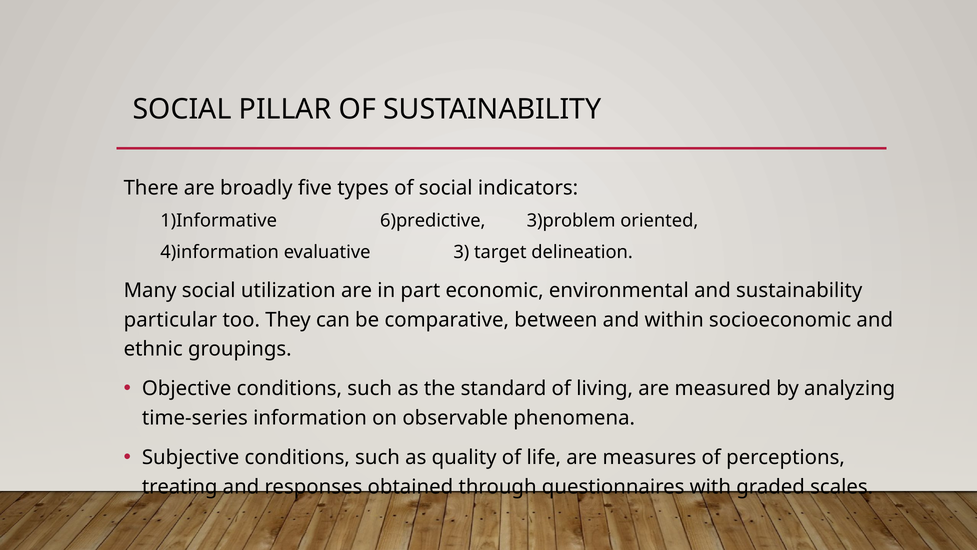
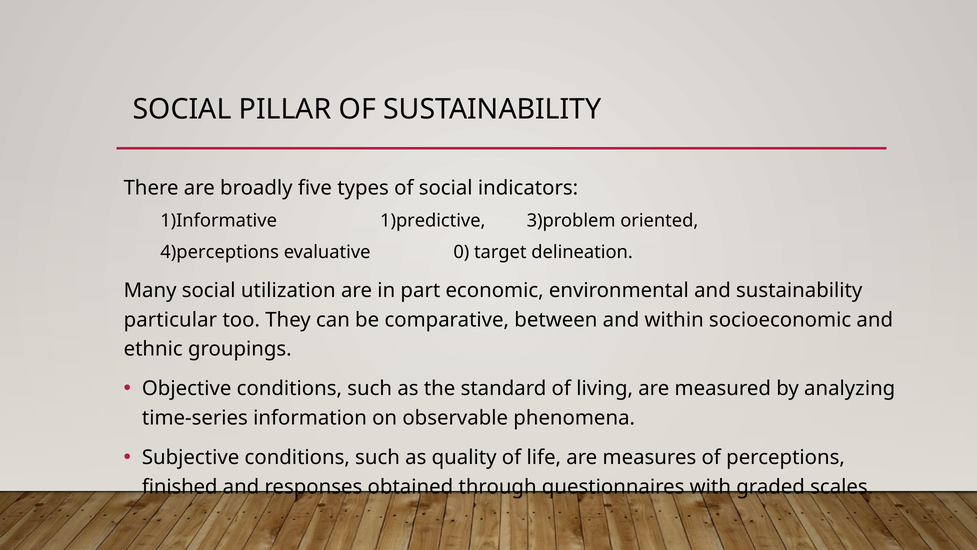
6)predictive: 6)predictive -> 1)predictive (433, 220)
4)information: 4)information -> 4)perceptions (220, 252)
3: 3 -> 0 (461, 252)
treating: treating -> finished (180, 486)
